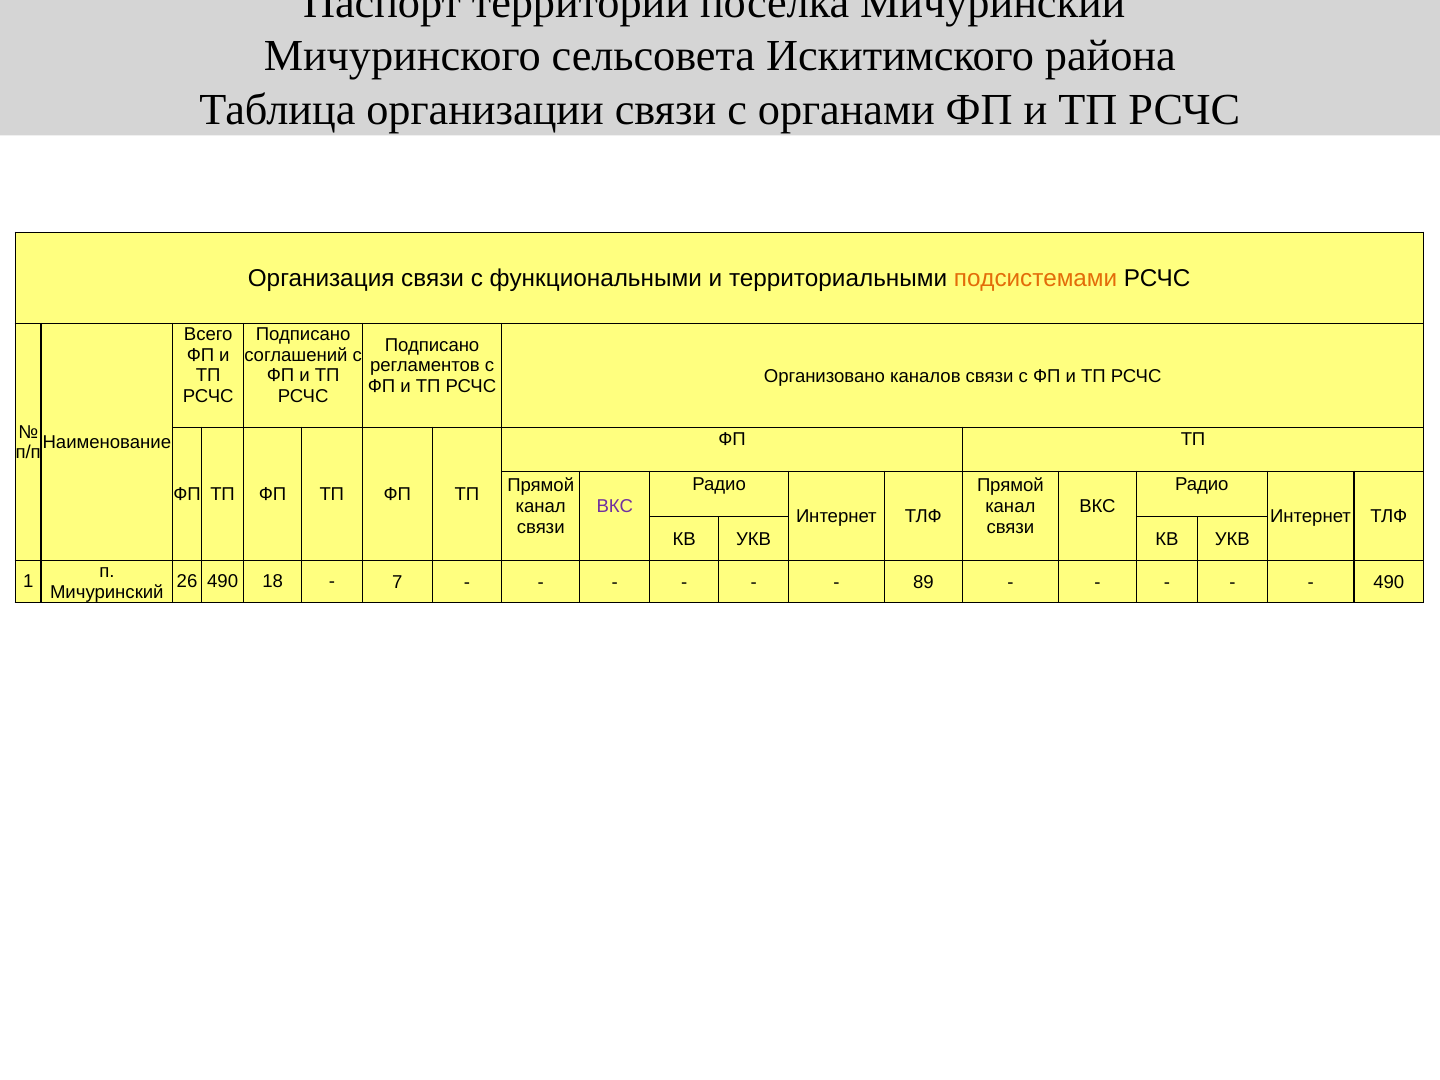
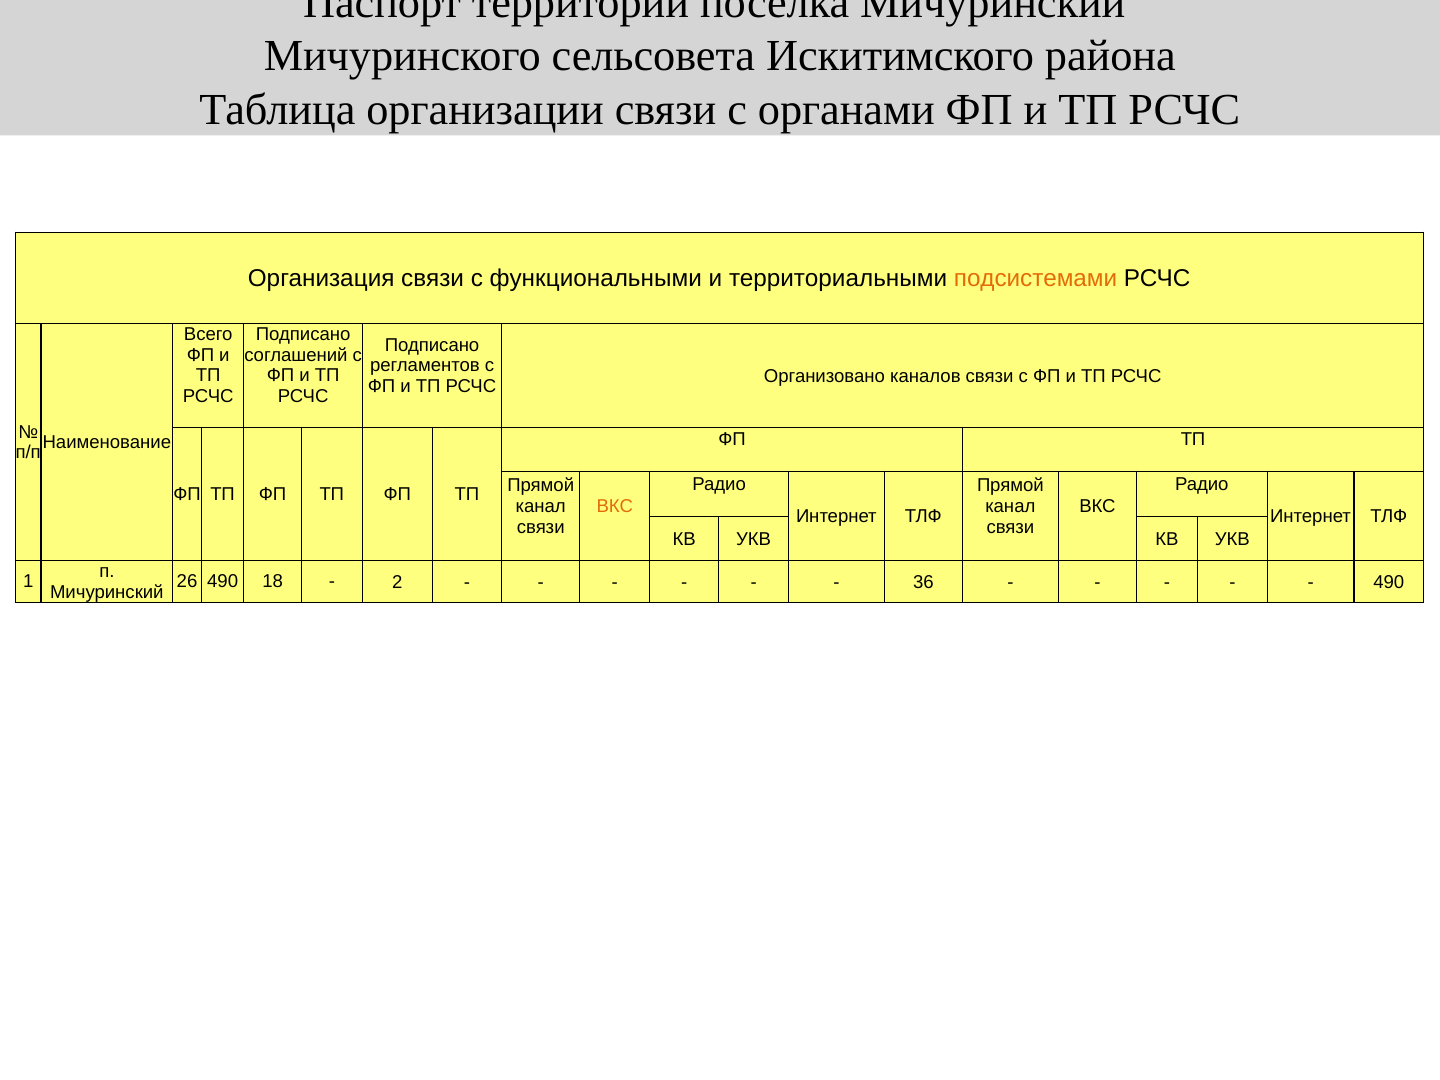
ВКС colour: purple -> orange (615, 506)
7: 7 -> 2 (397, 582)
89: 89 -> 36 (923, 582)
